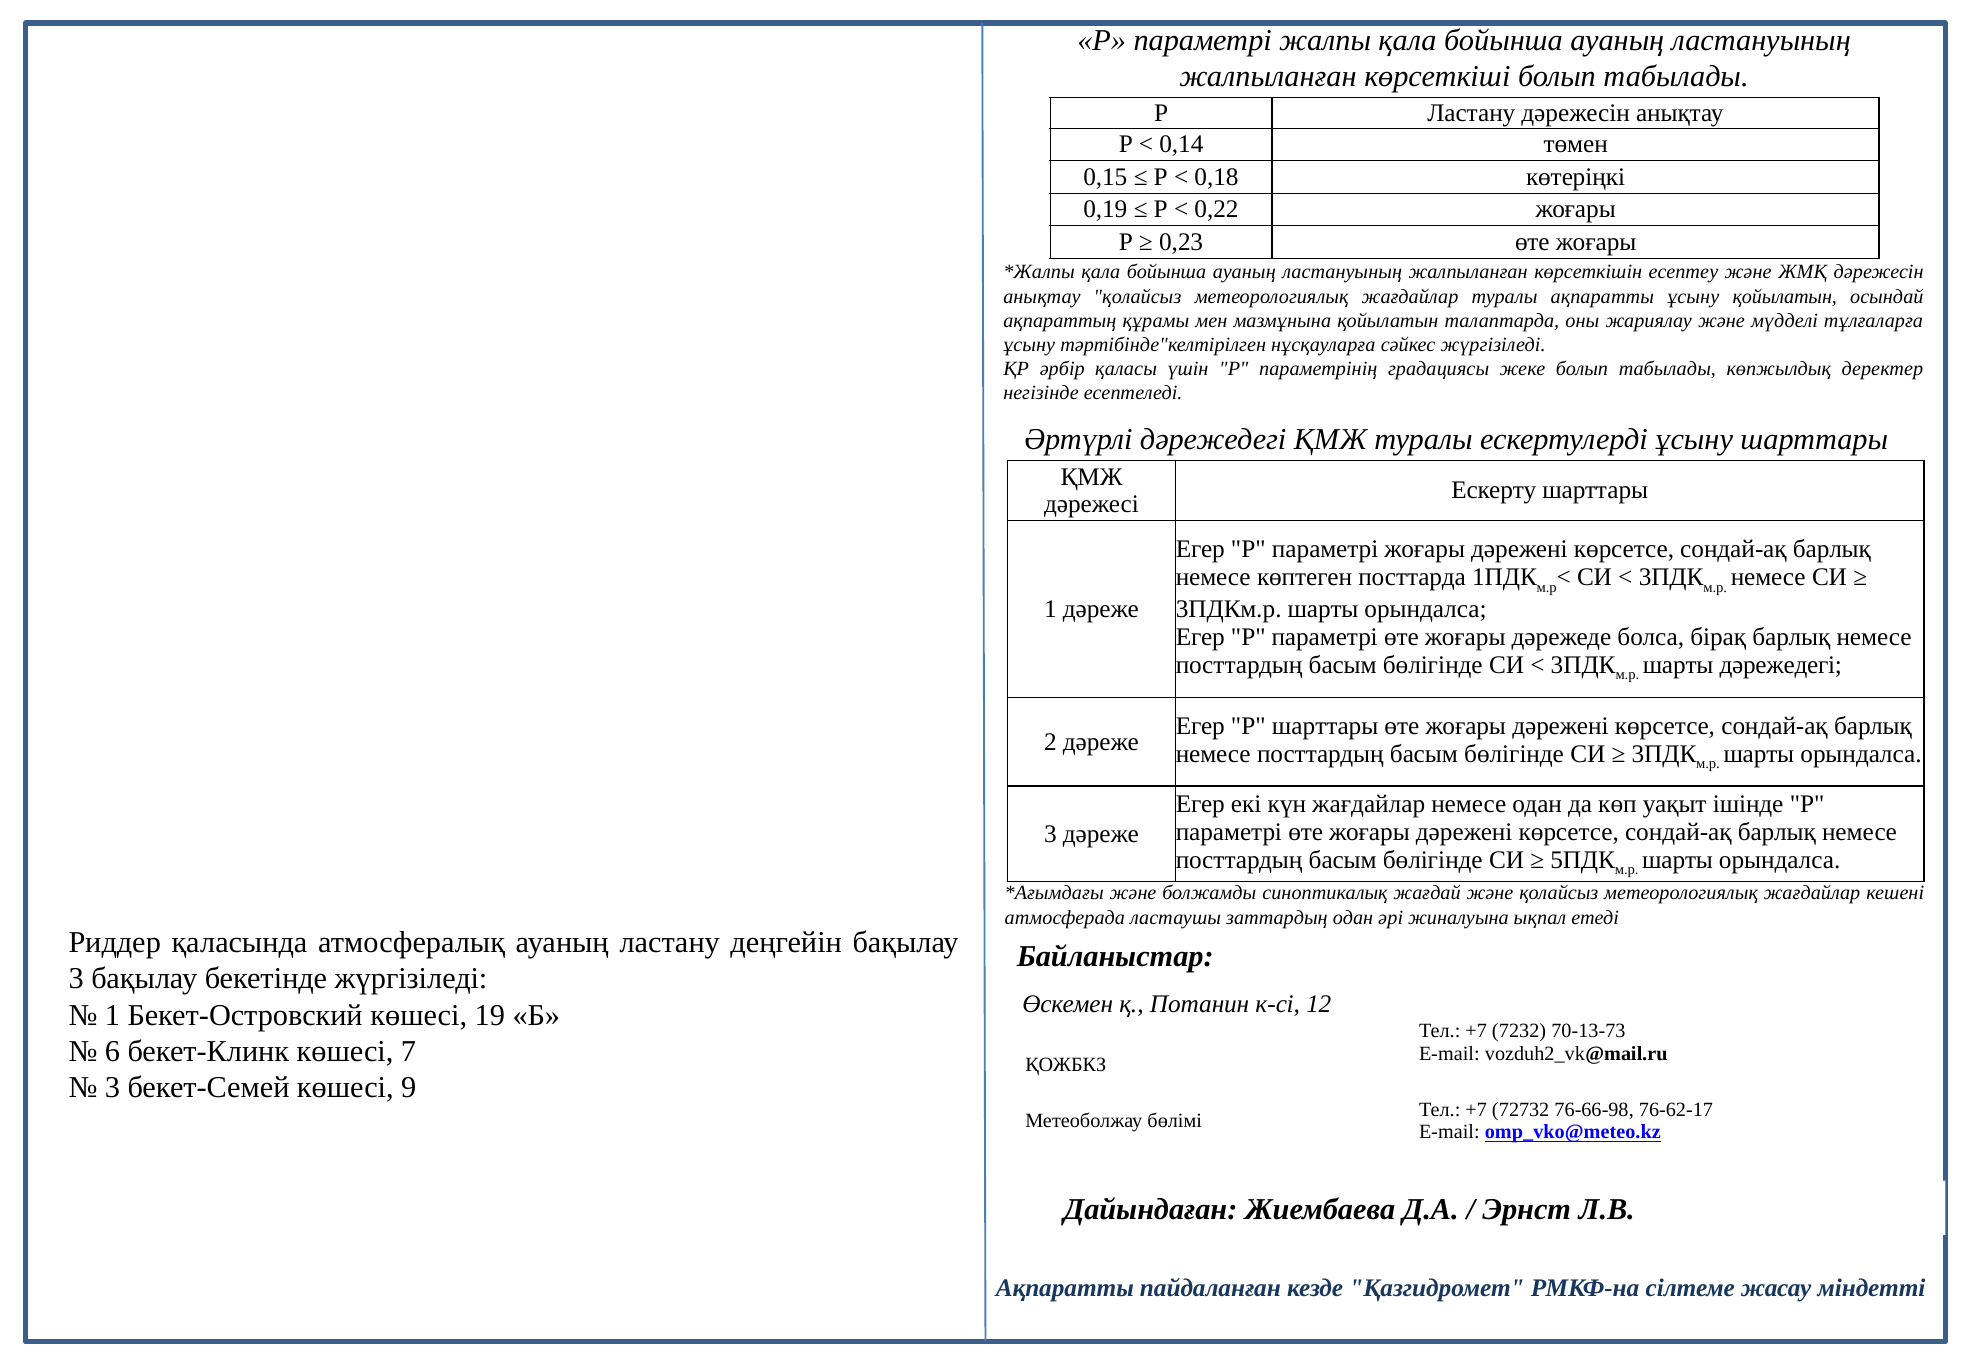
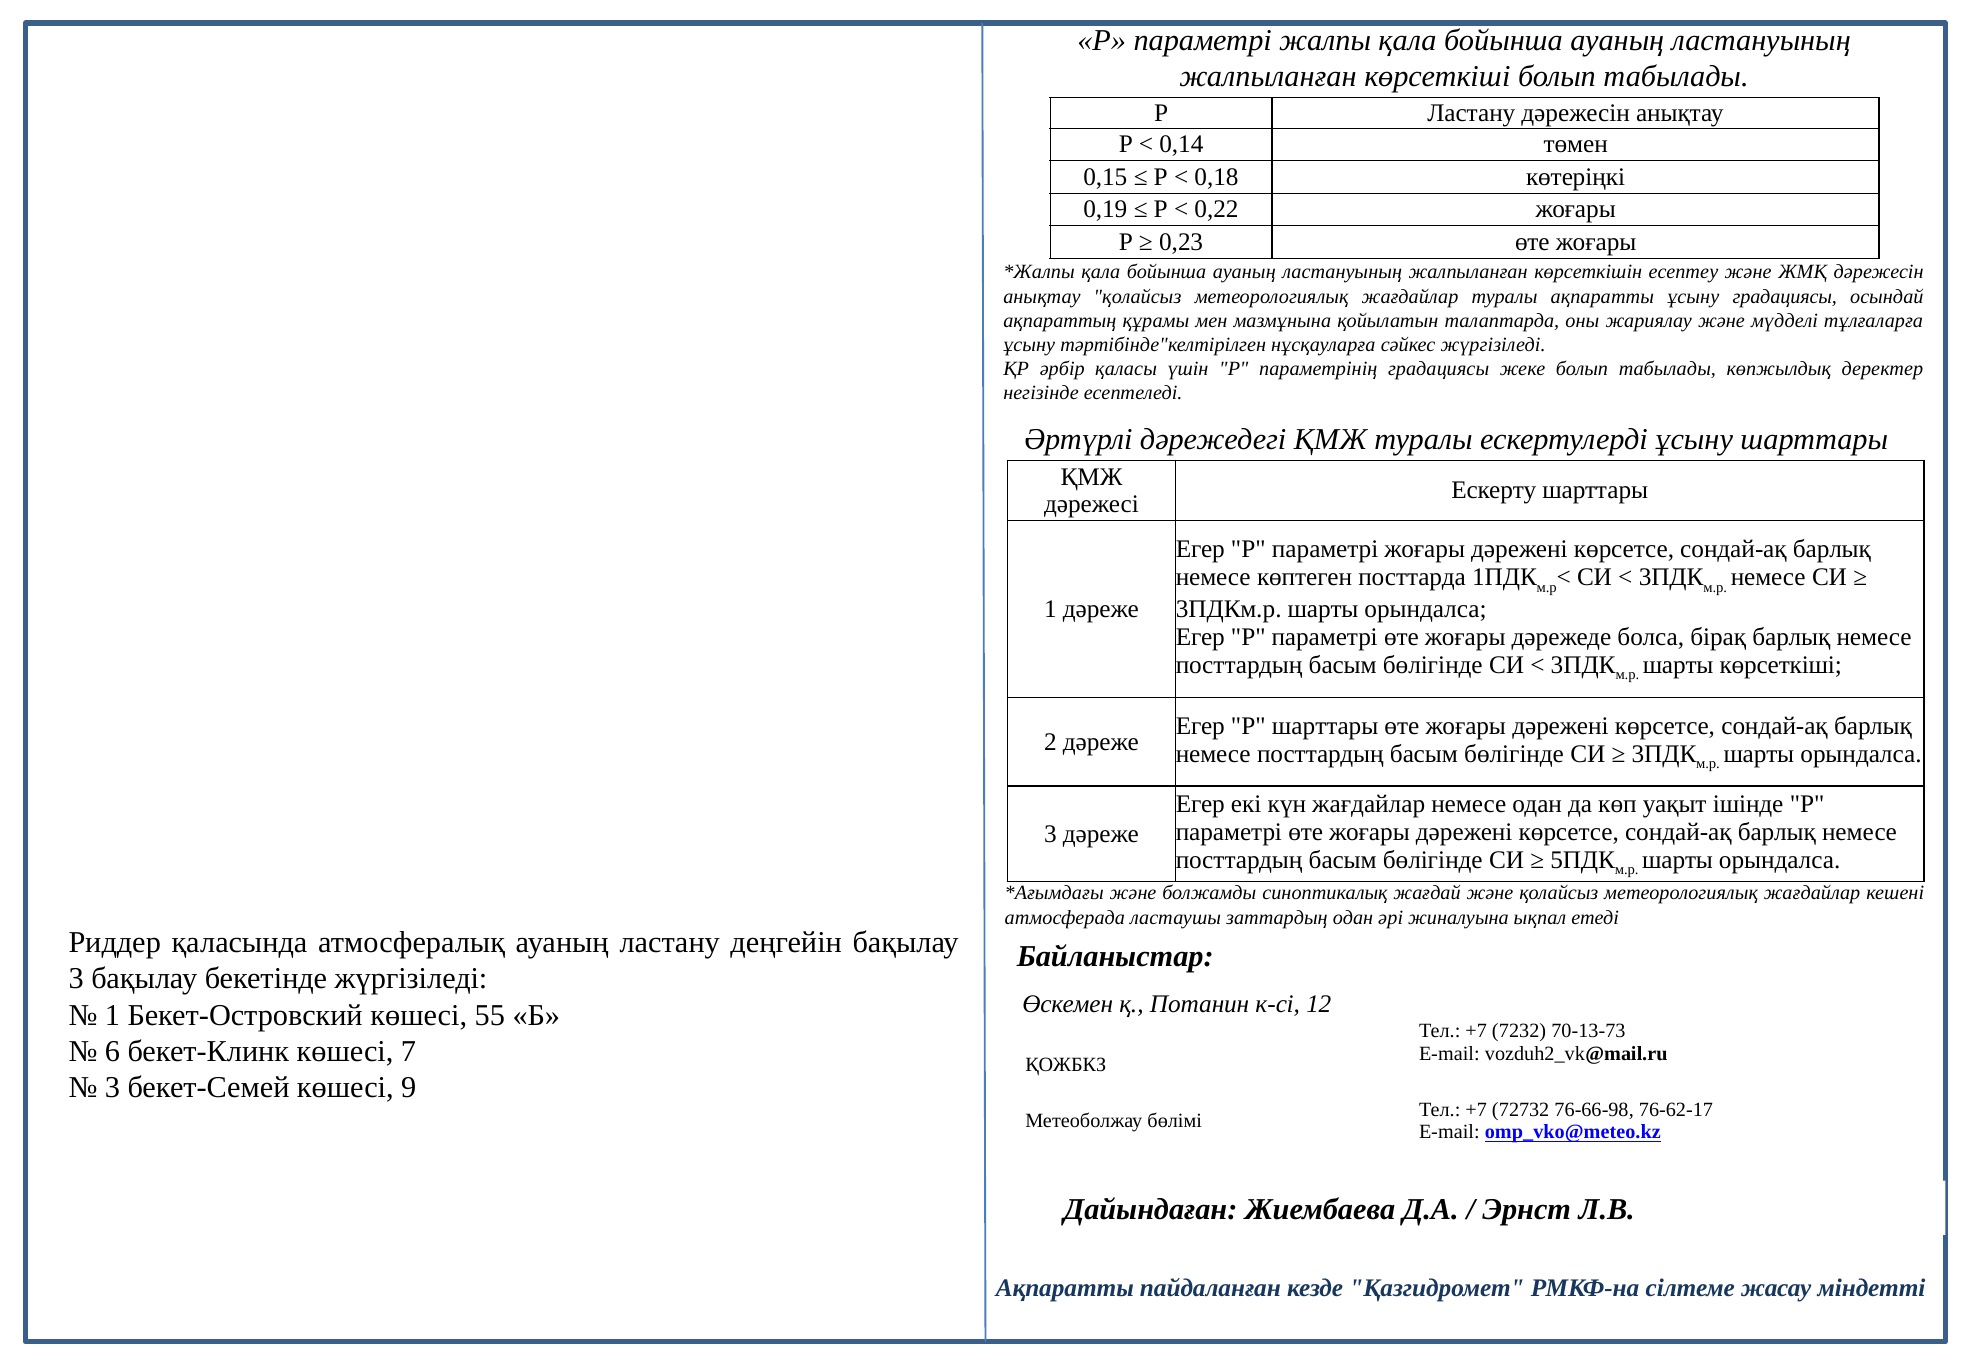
ұсыну қойылатын: қойылатын -> градациясы (1785, 296)
шарты дәрежедегі: дәрежедегі -> көрсеткіші (1781, 665)
19: 19 -> 55 (490, 1015)
